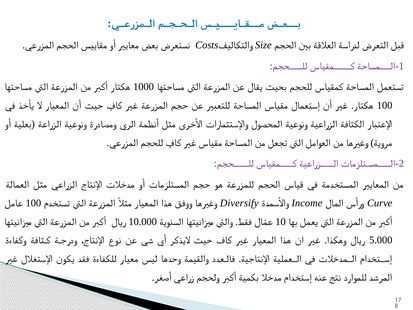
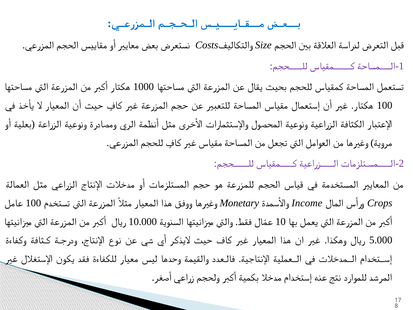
Diversify: Diversify -> Monetary (239, 203)
Curve: Curve -> Crops (380, 203)
